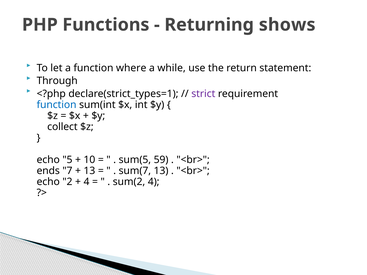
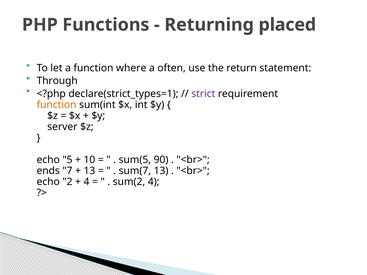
shows: shows -> placed (287, 25)
while: while -> often (172, 68)
function colour: blue -> orange (57, 105)
collect: collect -> server (62, 127)
59: 59 -> 90 (161, 160)
